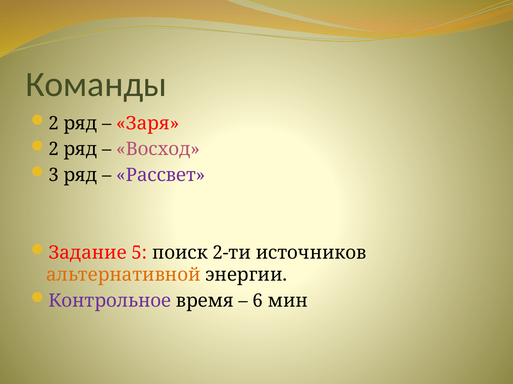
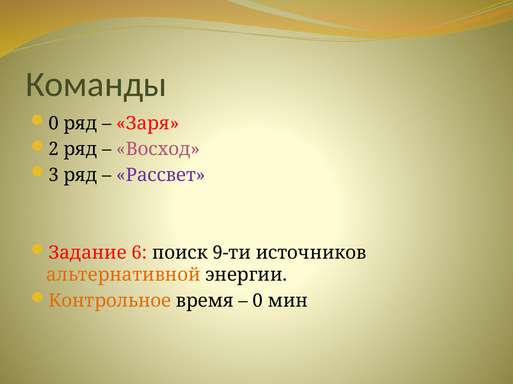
2: 2 -> 0 (54, 124)
5: 5 -> 6 (139, 253)
2-ти: 2-ти -> 9-ти (232, 253)
Контрольное colour: purple -> orange (110, 301)
6: 6 -> 0 (258, 301)
